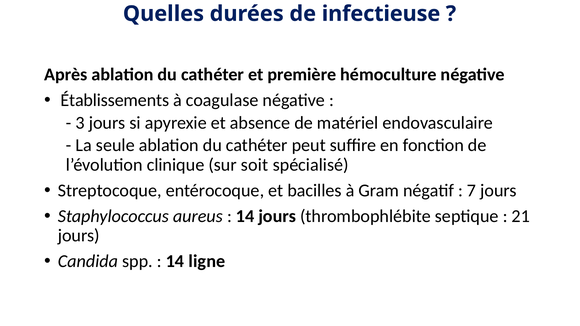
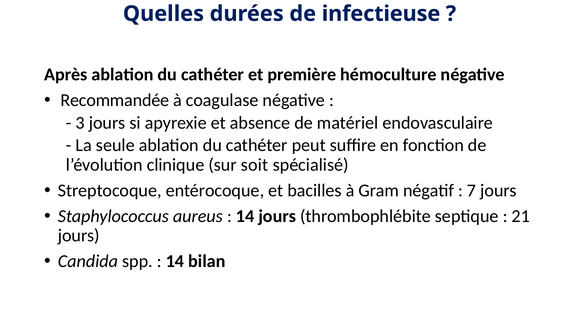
Établissements: Établissements -> Recommandée (115, 100)
ligne: ligne -> bilan (207, 261)
